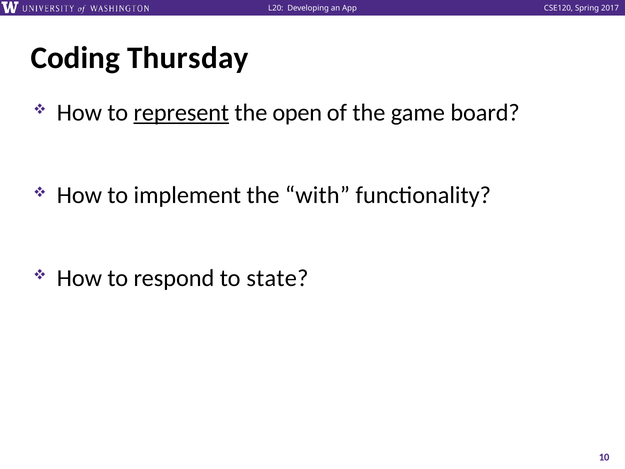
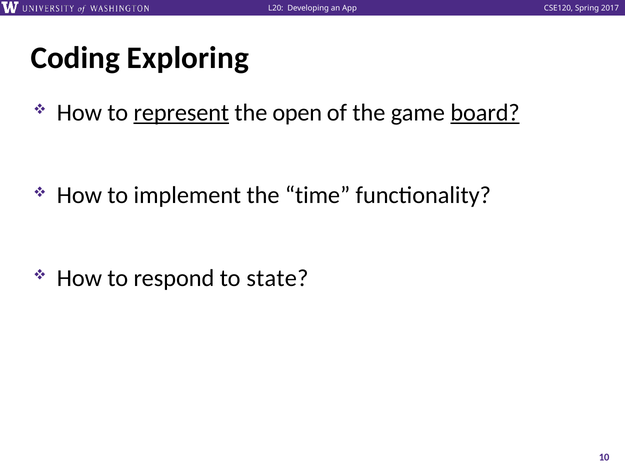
Thursday: Thursday -> Exploring (188, 58)
board underline: none -> present (485, 113)
with: with -> time (318, 195)
